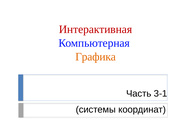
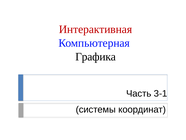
Графика colour: orange -> black (96, 56)
